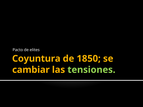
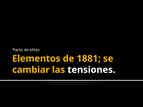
Coyuntura: Coyuntura -> Elementos (36, 59)
1850: 1850 -> 1881 (89, 59)
tensiones colour: light green -> white (91, 70)
